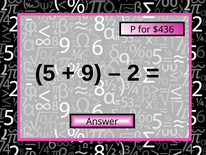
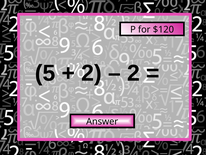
$436: $436 -> $120 (163, 29)
9: 9 -> 2 (91, 73)
